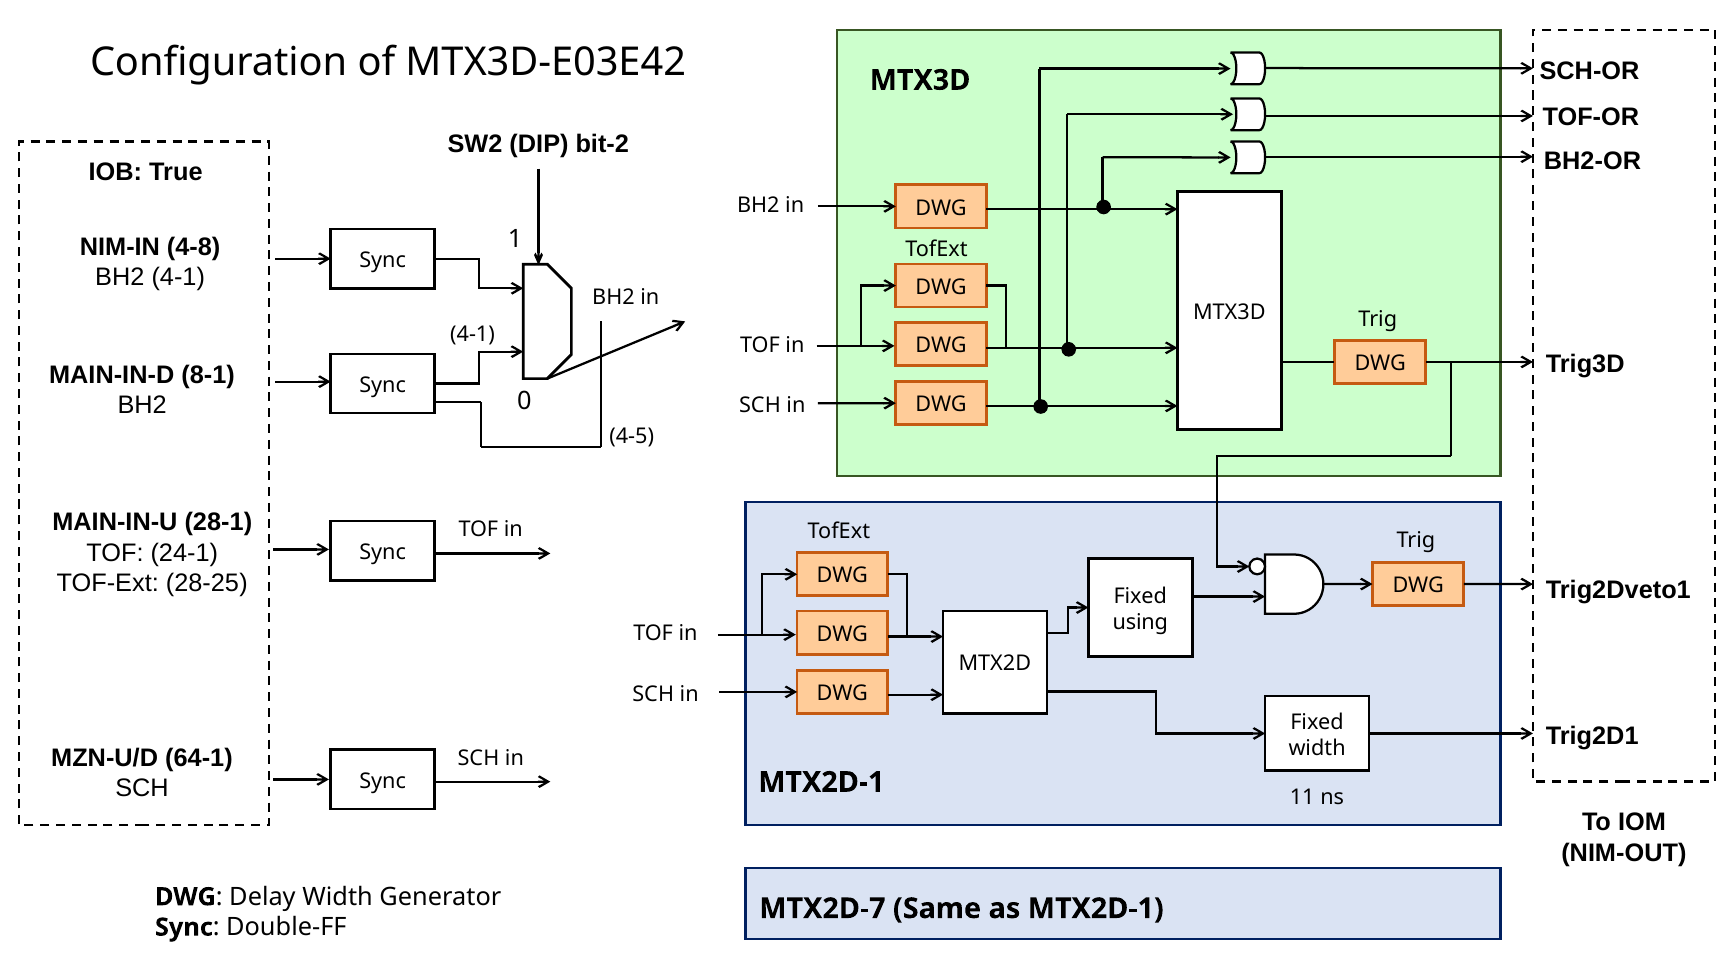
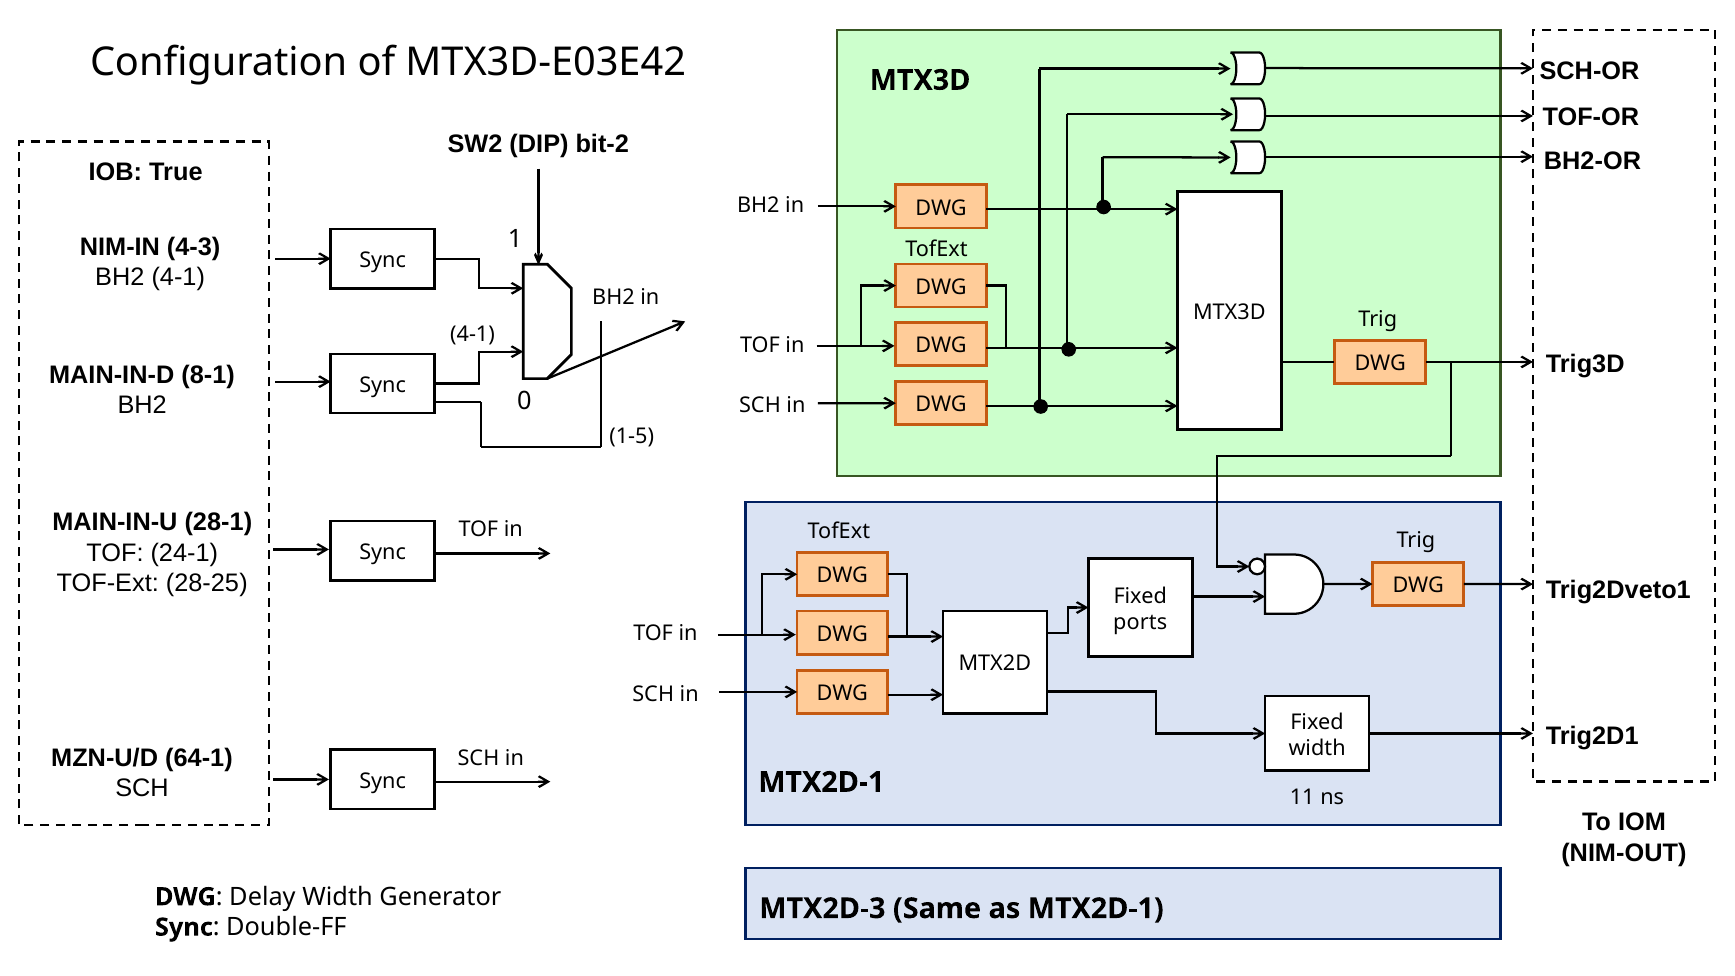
4-8: 4-8 -> 4-3 (194, 247)
4-5: 4-5 -> 1-5 (632, 437)
using: using -> ports (1140, 622)
MTX2D-7: MTX2D-7 -> MTX2D-3 (822, 909)
